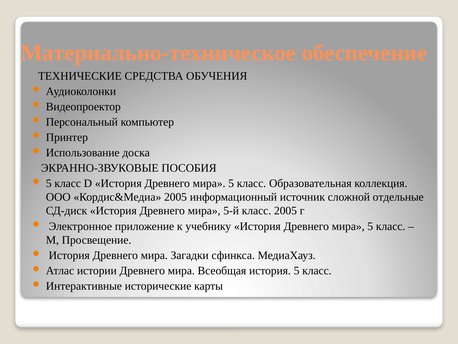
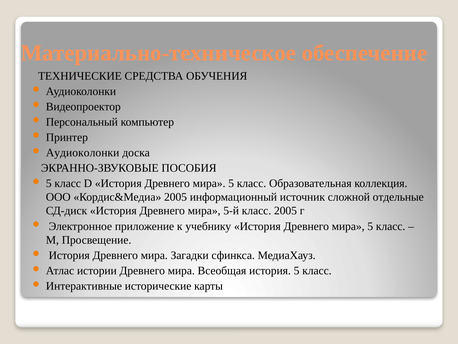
Использование: Использование -> Аудиоколонки (83, 152)
